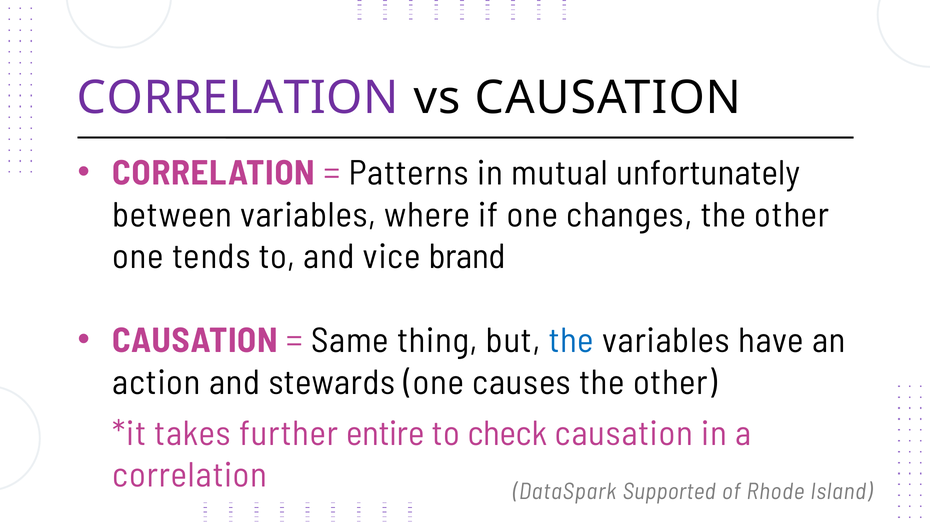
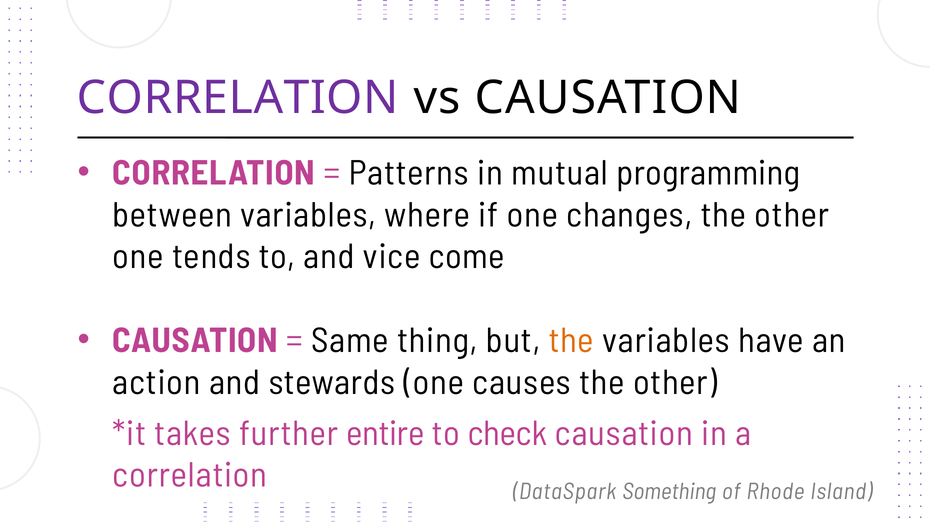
unfortunately: unfortunately -> programming (708, 173)
brand: brand -> come (467, 257)
the colour: blue -> orange (571, 341)
Supported: Supported -> Something (669, 492)
